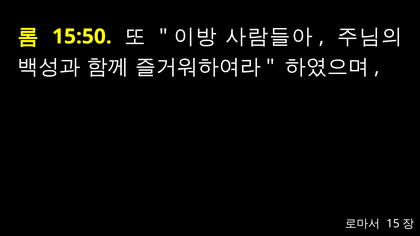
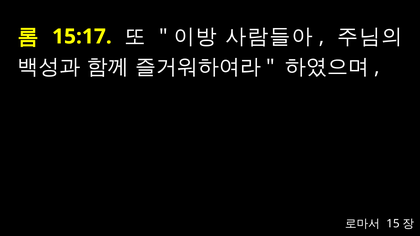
15:50: 15:50 -> 15:17 (82, 37)
